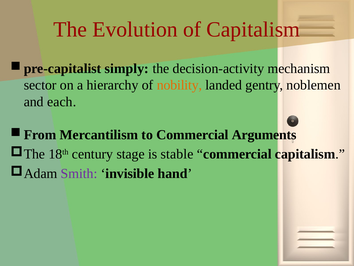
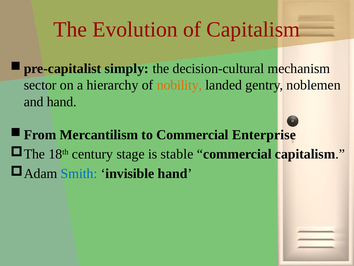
decision-activity: decision-activity -> decision-cultural (218, 68)
and each: each -> hand (62, 102)
Arguments: Arguments -> Enterprise (264, 135)
Smith colour: purple -> blue (79, 173)
